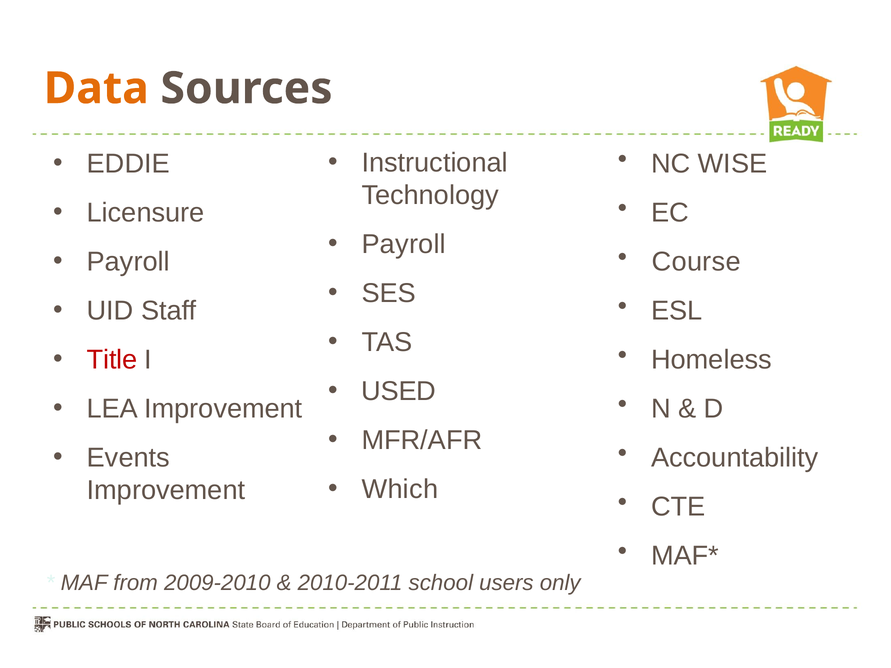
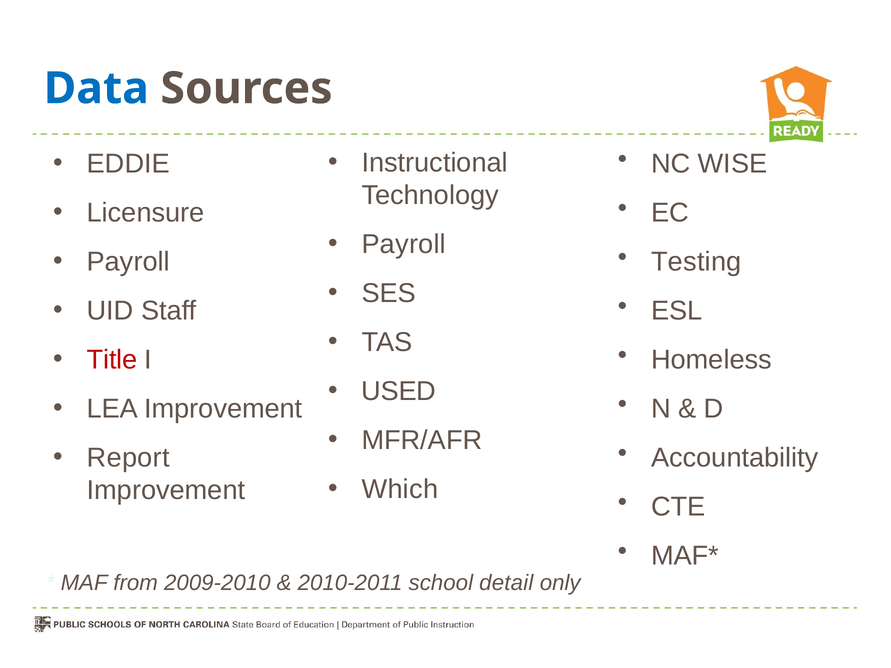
Data colour: orange -> blue (96, 88)
Course: Course -> Testing (696, 262)
Events: Events -> Report (128, 458)
users: users -> detail (506, 583)
